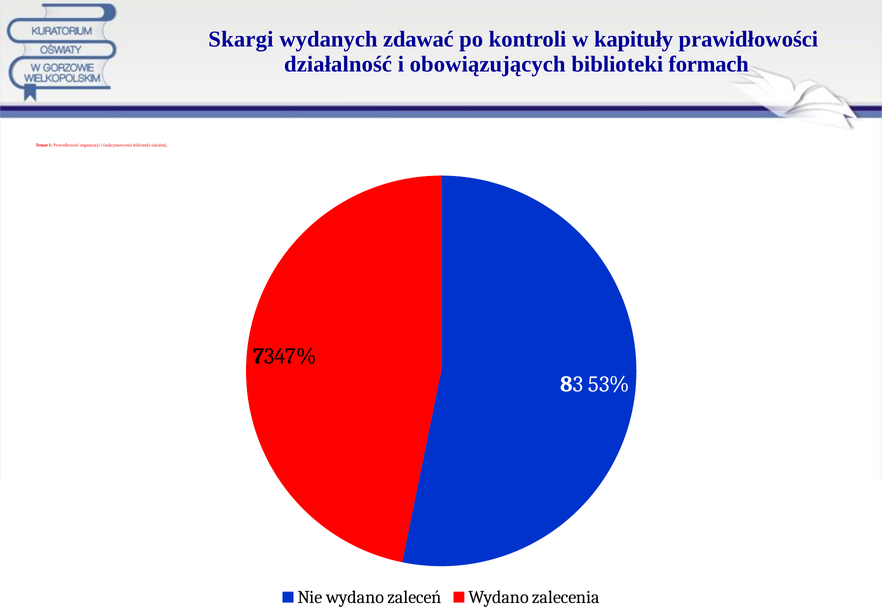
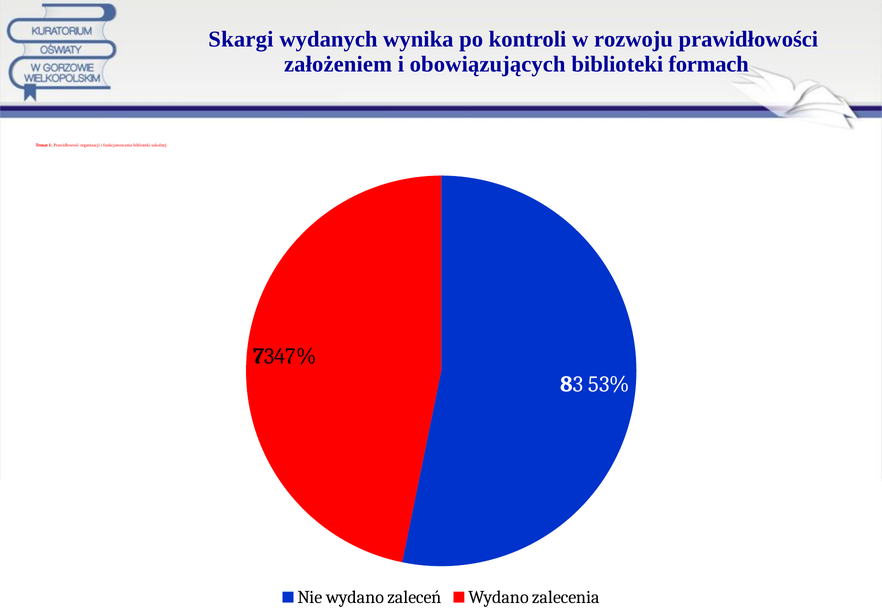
zdawać: zdawać -> wynika (418, 39)
kapituły: kapituły -> rozwoju (634, 39)
działalność: działalność -> założeniem (338, 64)
